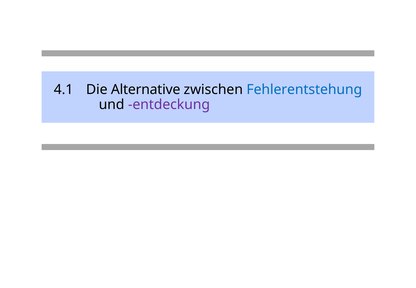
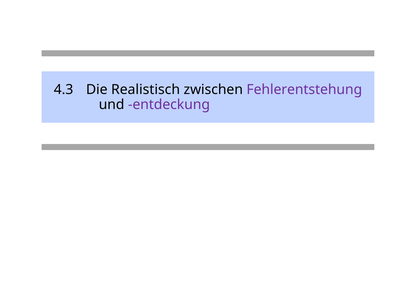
4.1: 4.1 -> 4.3 (64, 90)
Alternative: Alternative -> Realistisch (146, 90)
Fehlerentstehung colour: blue -> purple (304, 90)
